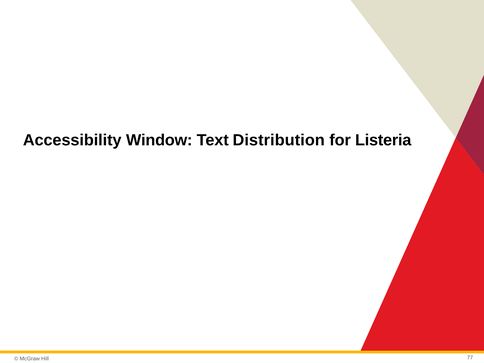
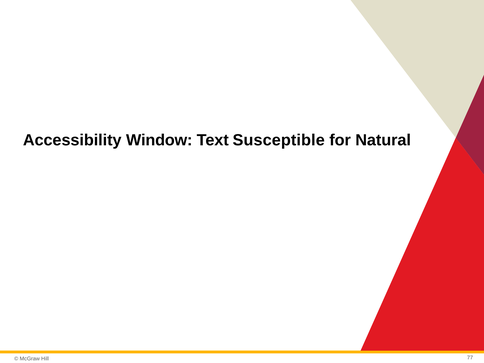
Distribution: Distribution -> Susceptible (279, 140)
Listeria: Listeria -> Natural (383, 140)
